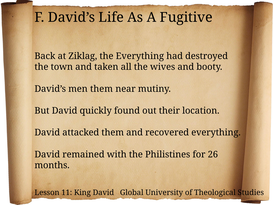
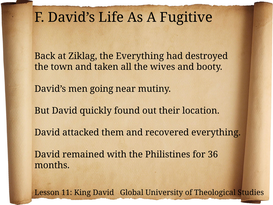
men them: them -> going (102, 89)
26: 26 -> 36 (213, 154)
